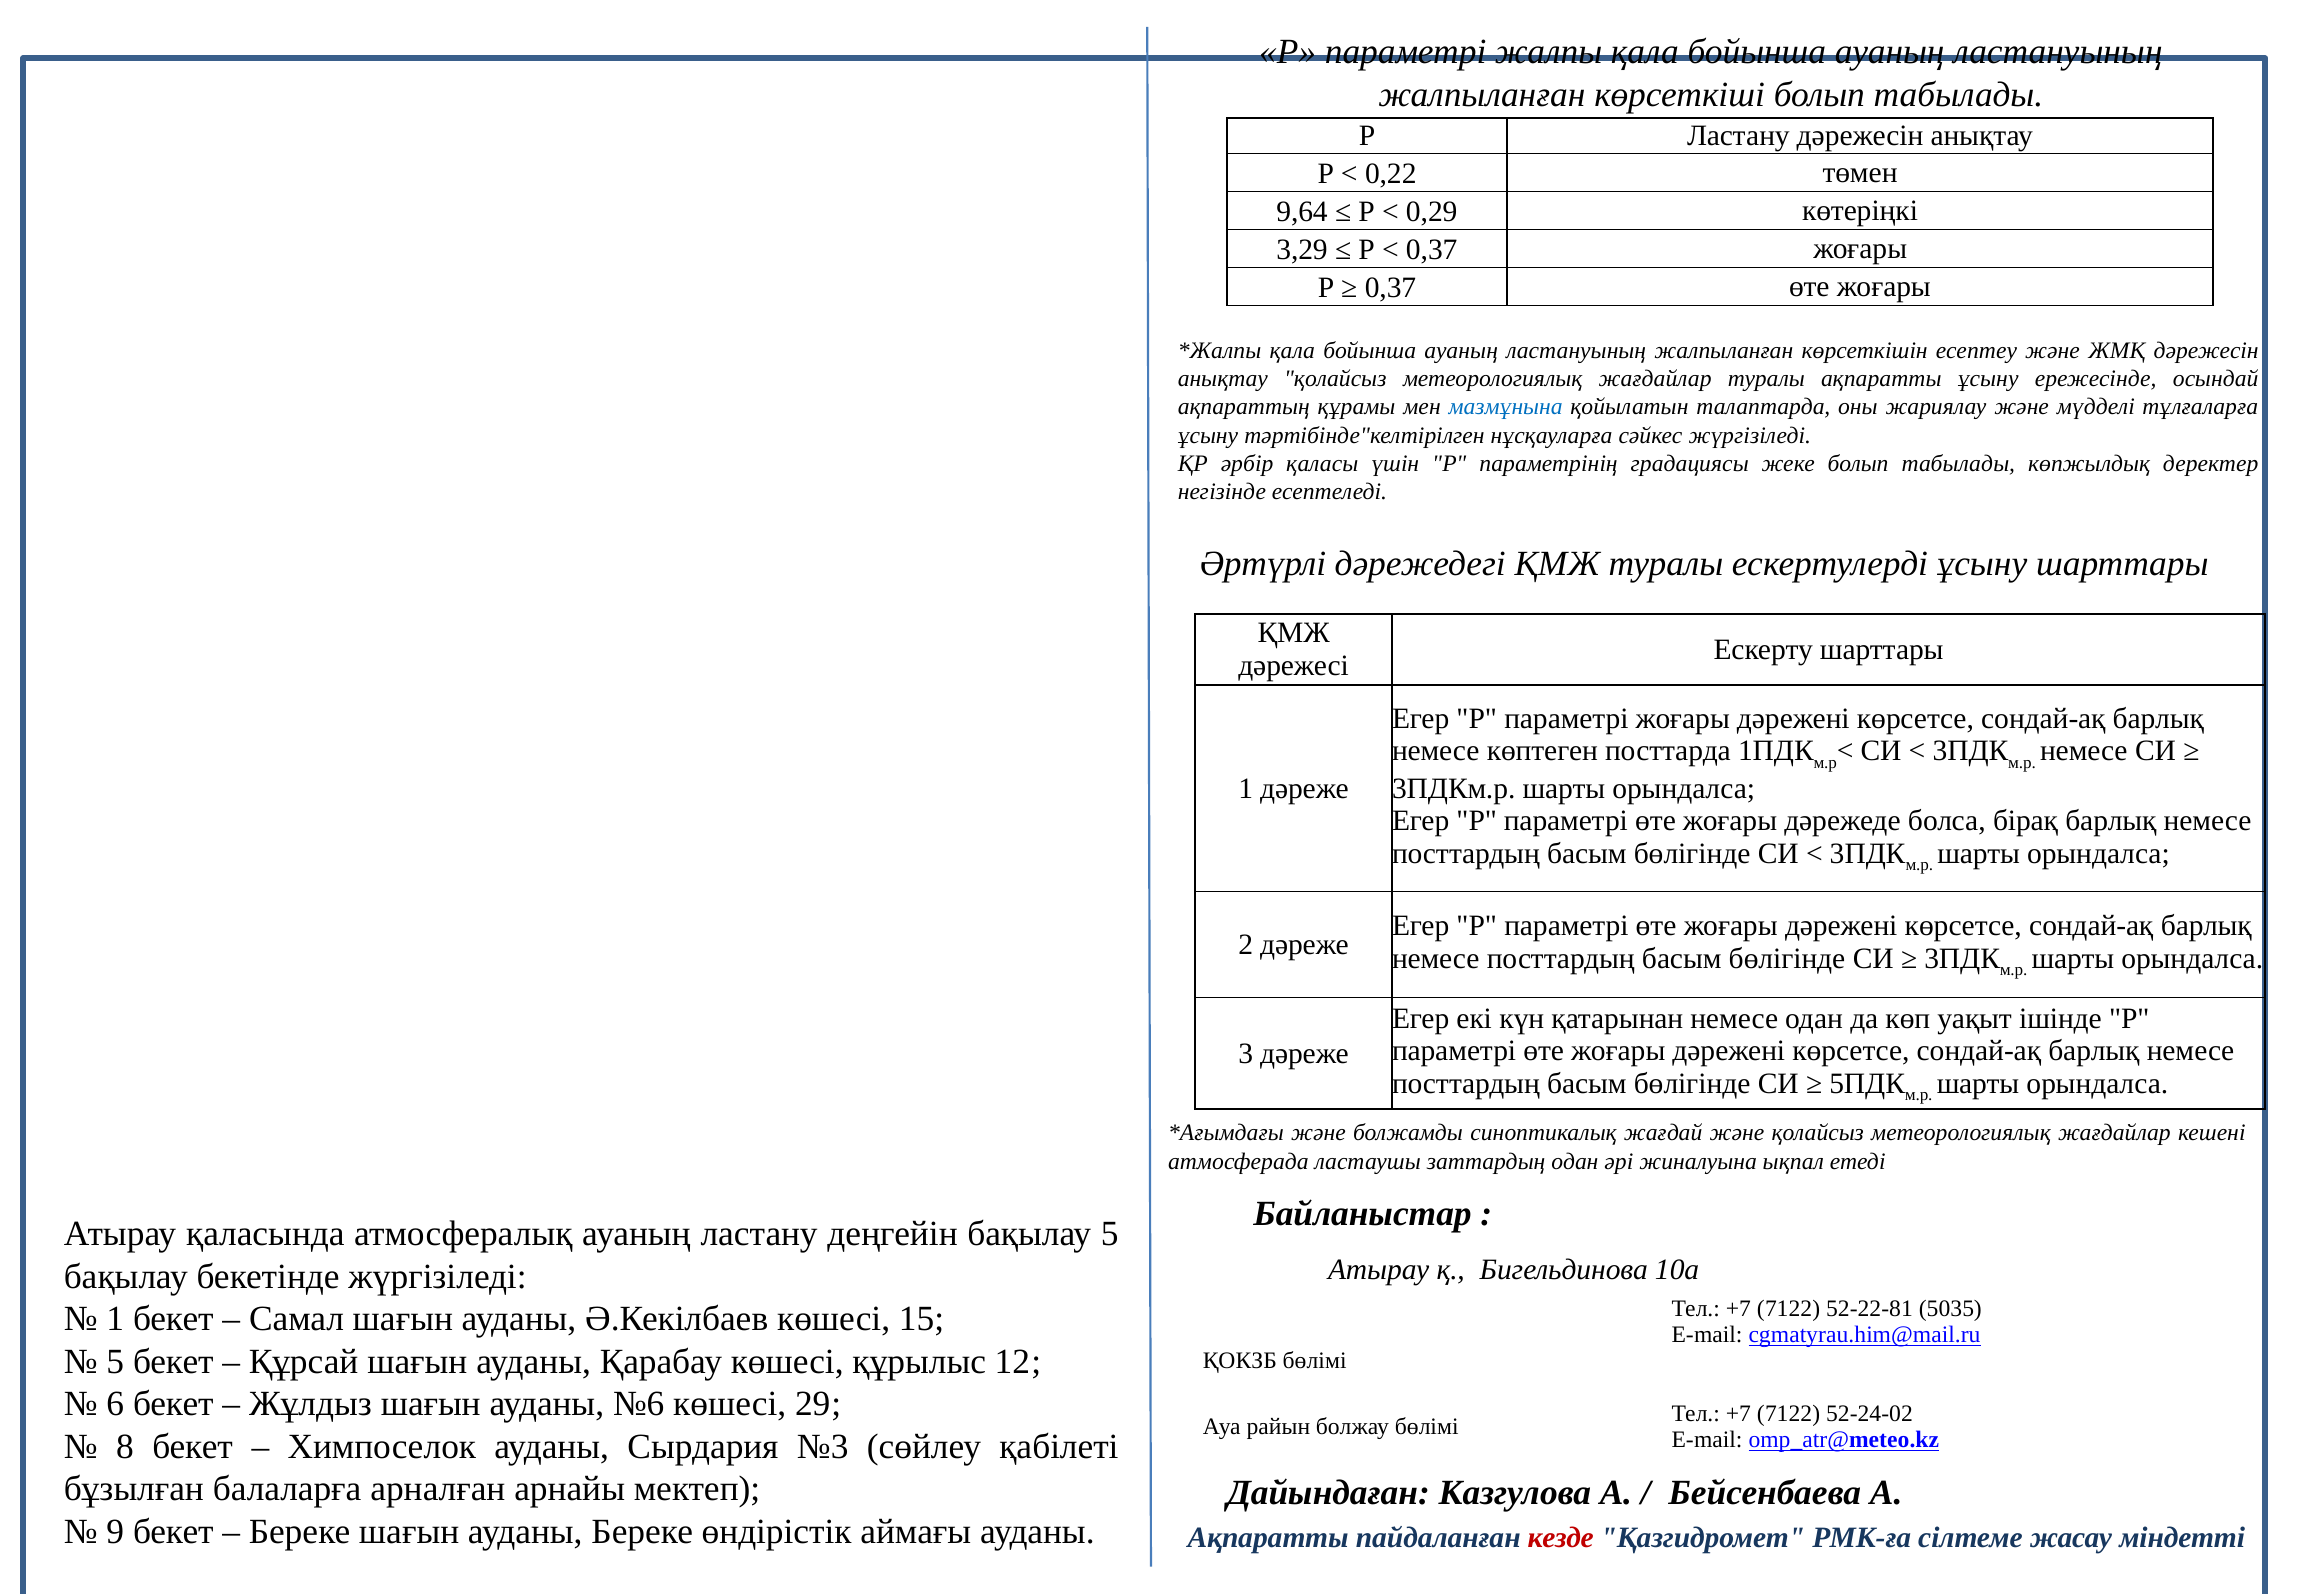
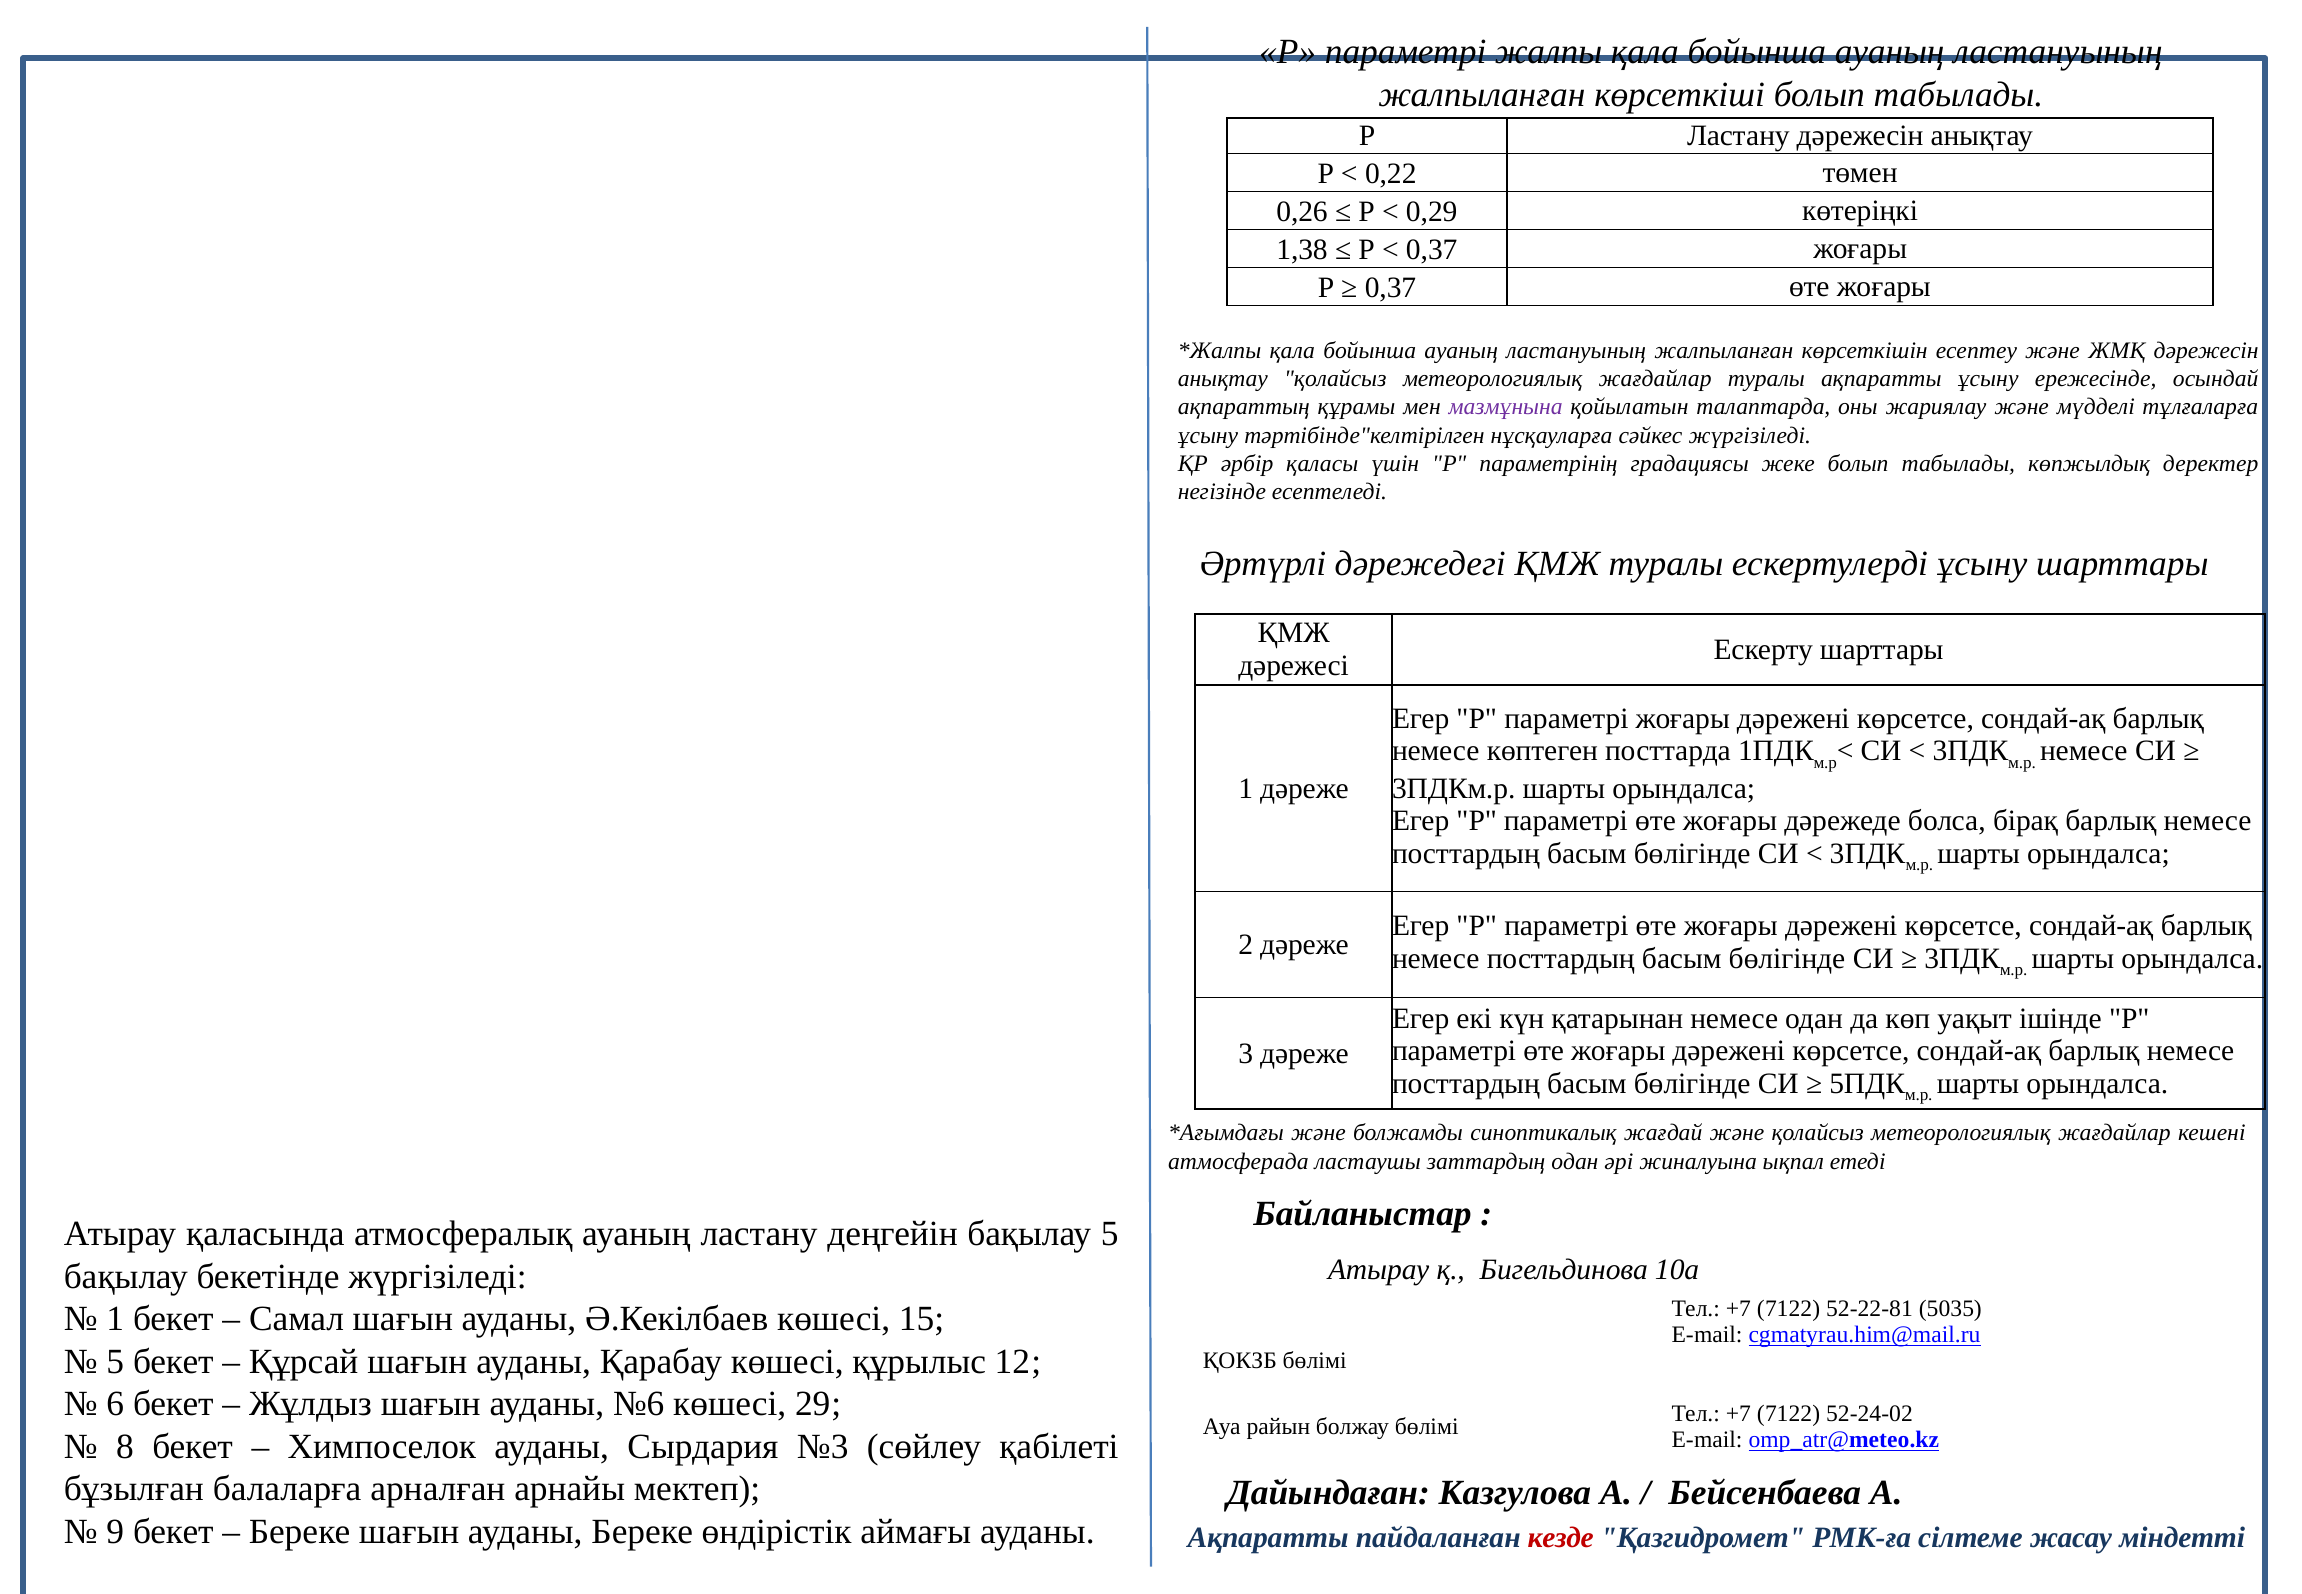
9,64: 9,64 -> 0,26 (1302, 212)
3,29: 3,29 -> 1,38 (1302, 250)
мазмұнына colour: blue -> purple (1506, 407)
